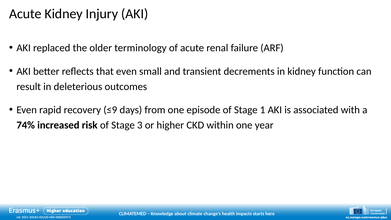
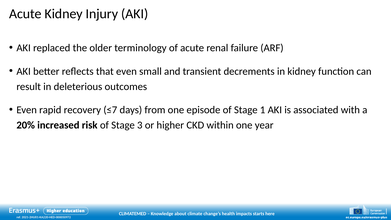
≤9: ≤9 -> ≤7 (110, 110)
74%: 74% -> 20% (26, 125)
